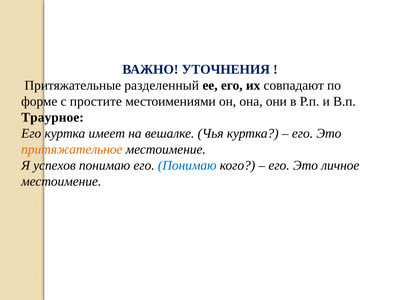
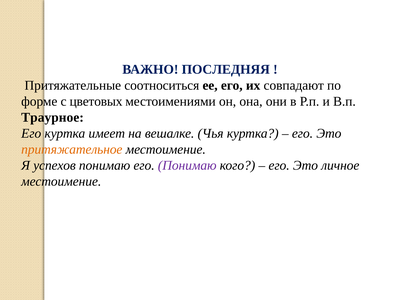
УТОЧНЕНИЯ: УТОЧНЕНИЯ -> ПОСЛЕДНЯЯ (226, 70)
разделенный: разделенный -> соотноситься (162, 86)
простите: простите -> цветовых (96, 102)
Понимаю colour: blue -> purple (187, 166)
